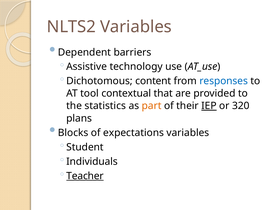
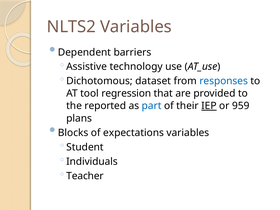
content: content -> dataset (153, 81)
contextual: contextual -> regression (126, 93)
statistics: statistics -> reported (105, 106)
part colour: orange -> blue (152, 106)
320: 320 -> 959 (241, 106)
Teacher underline: present -> none (85, 176)
